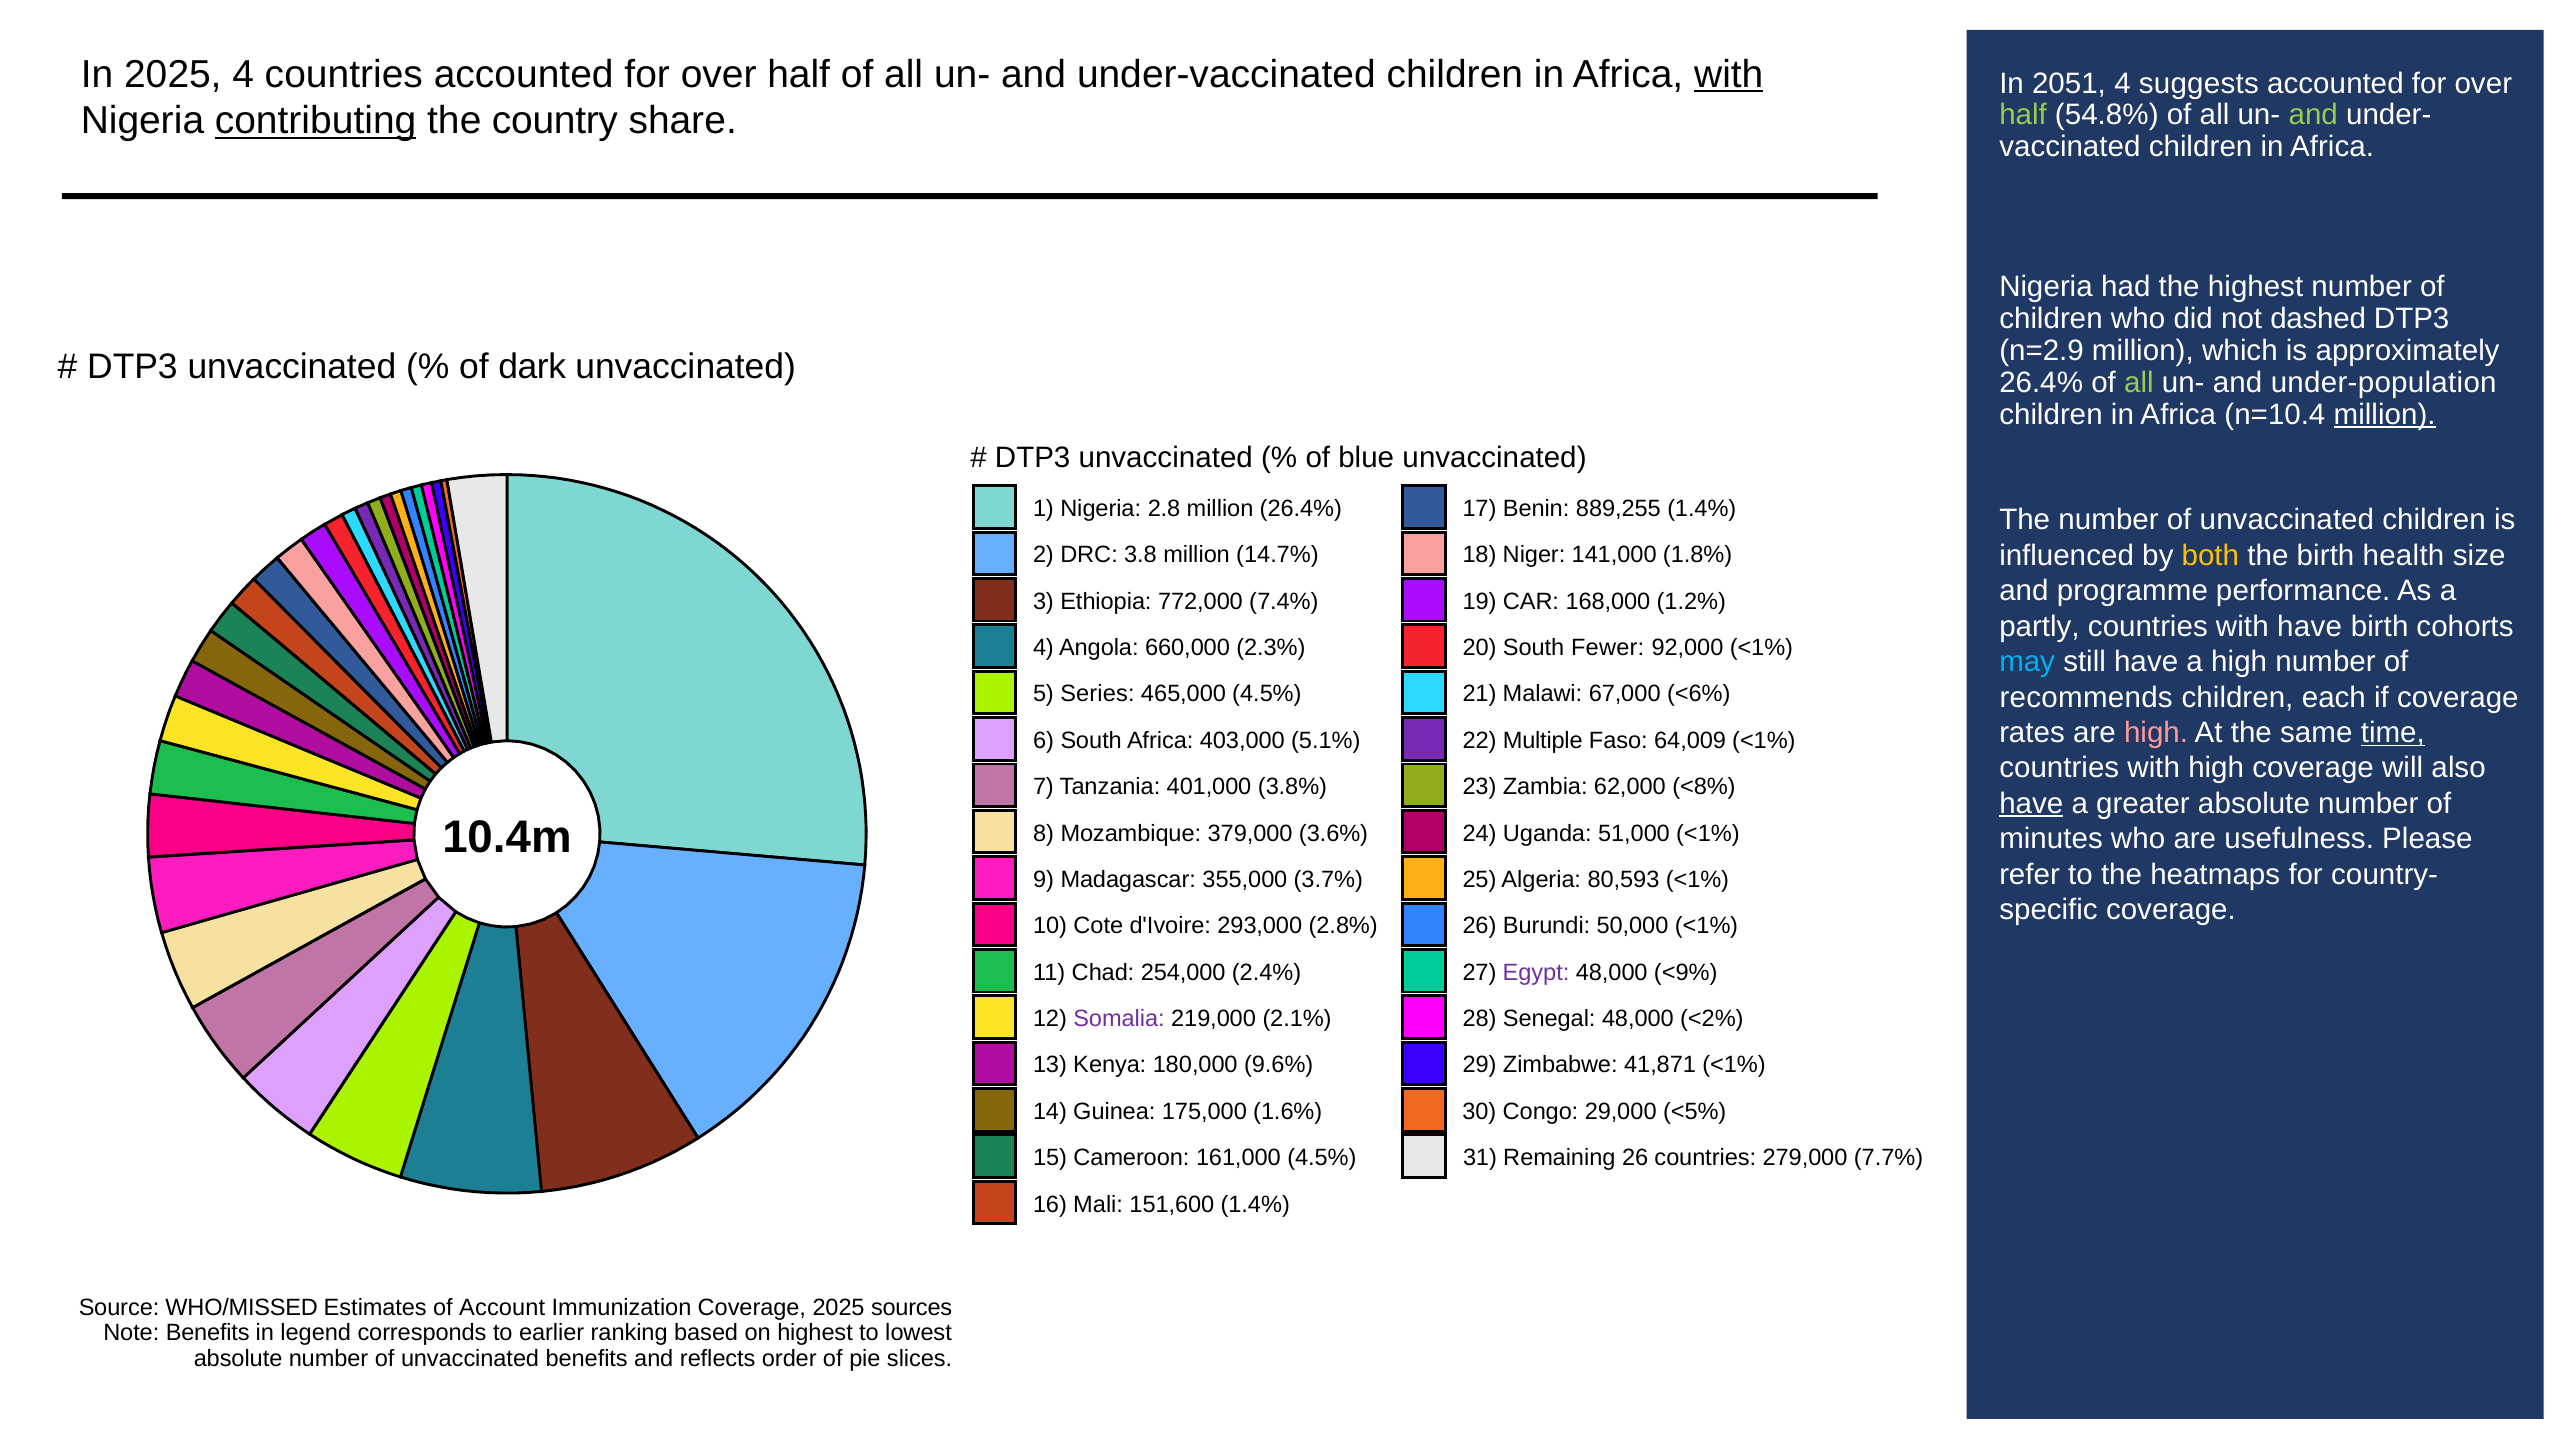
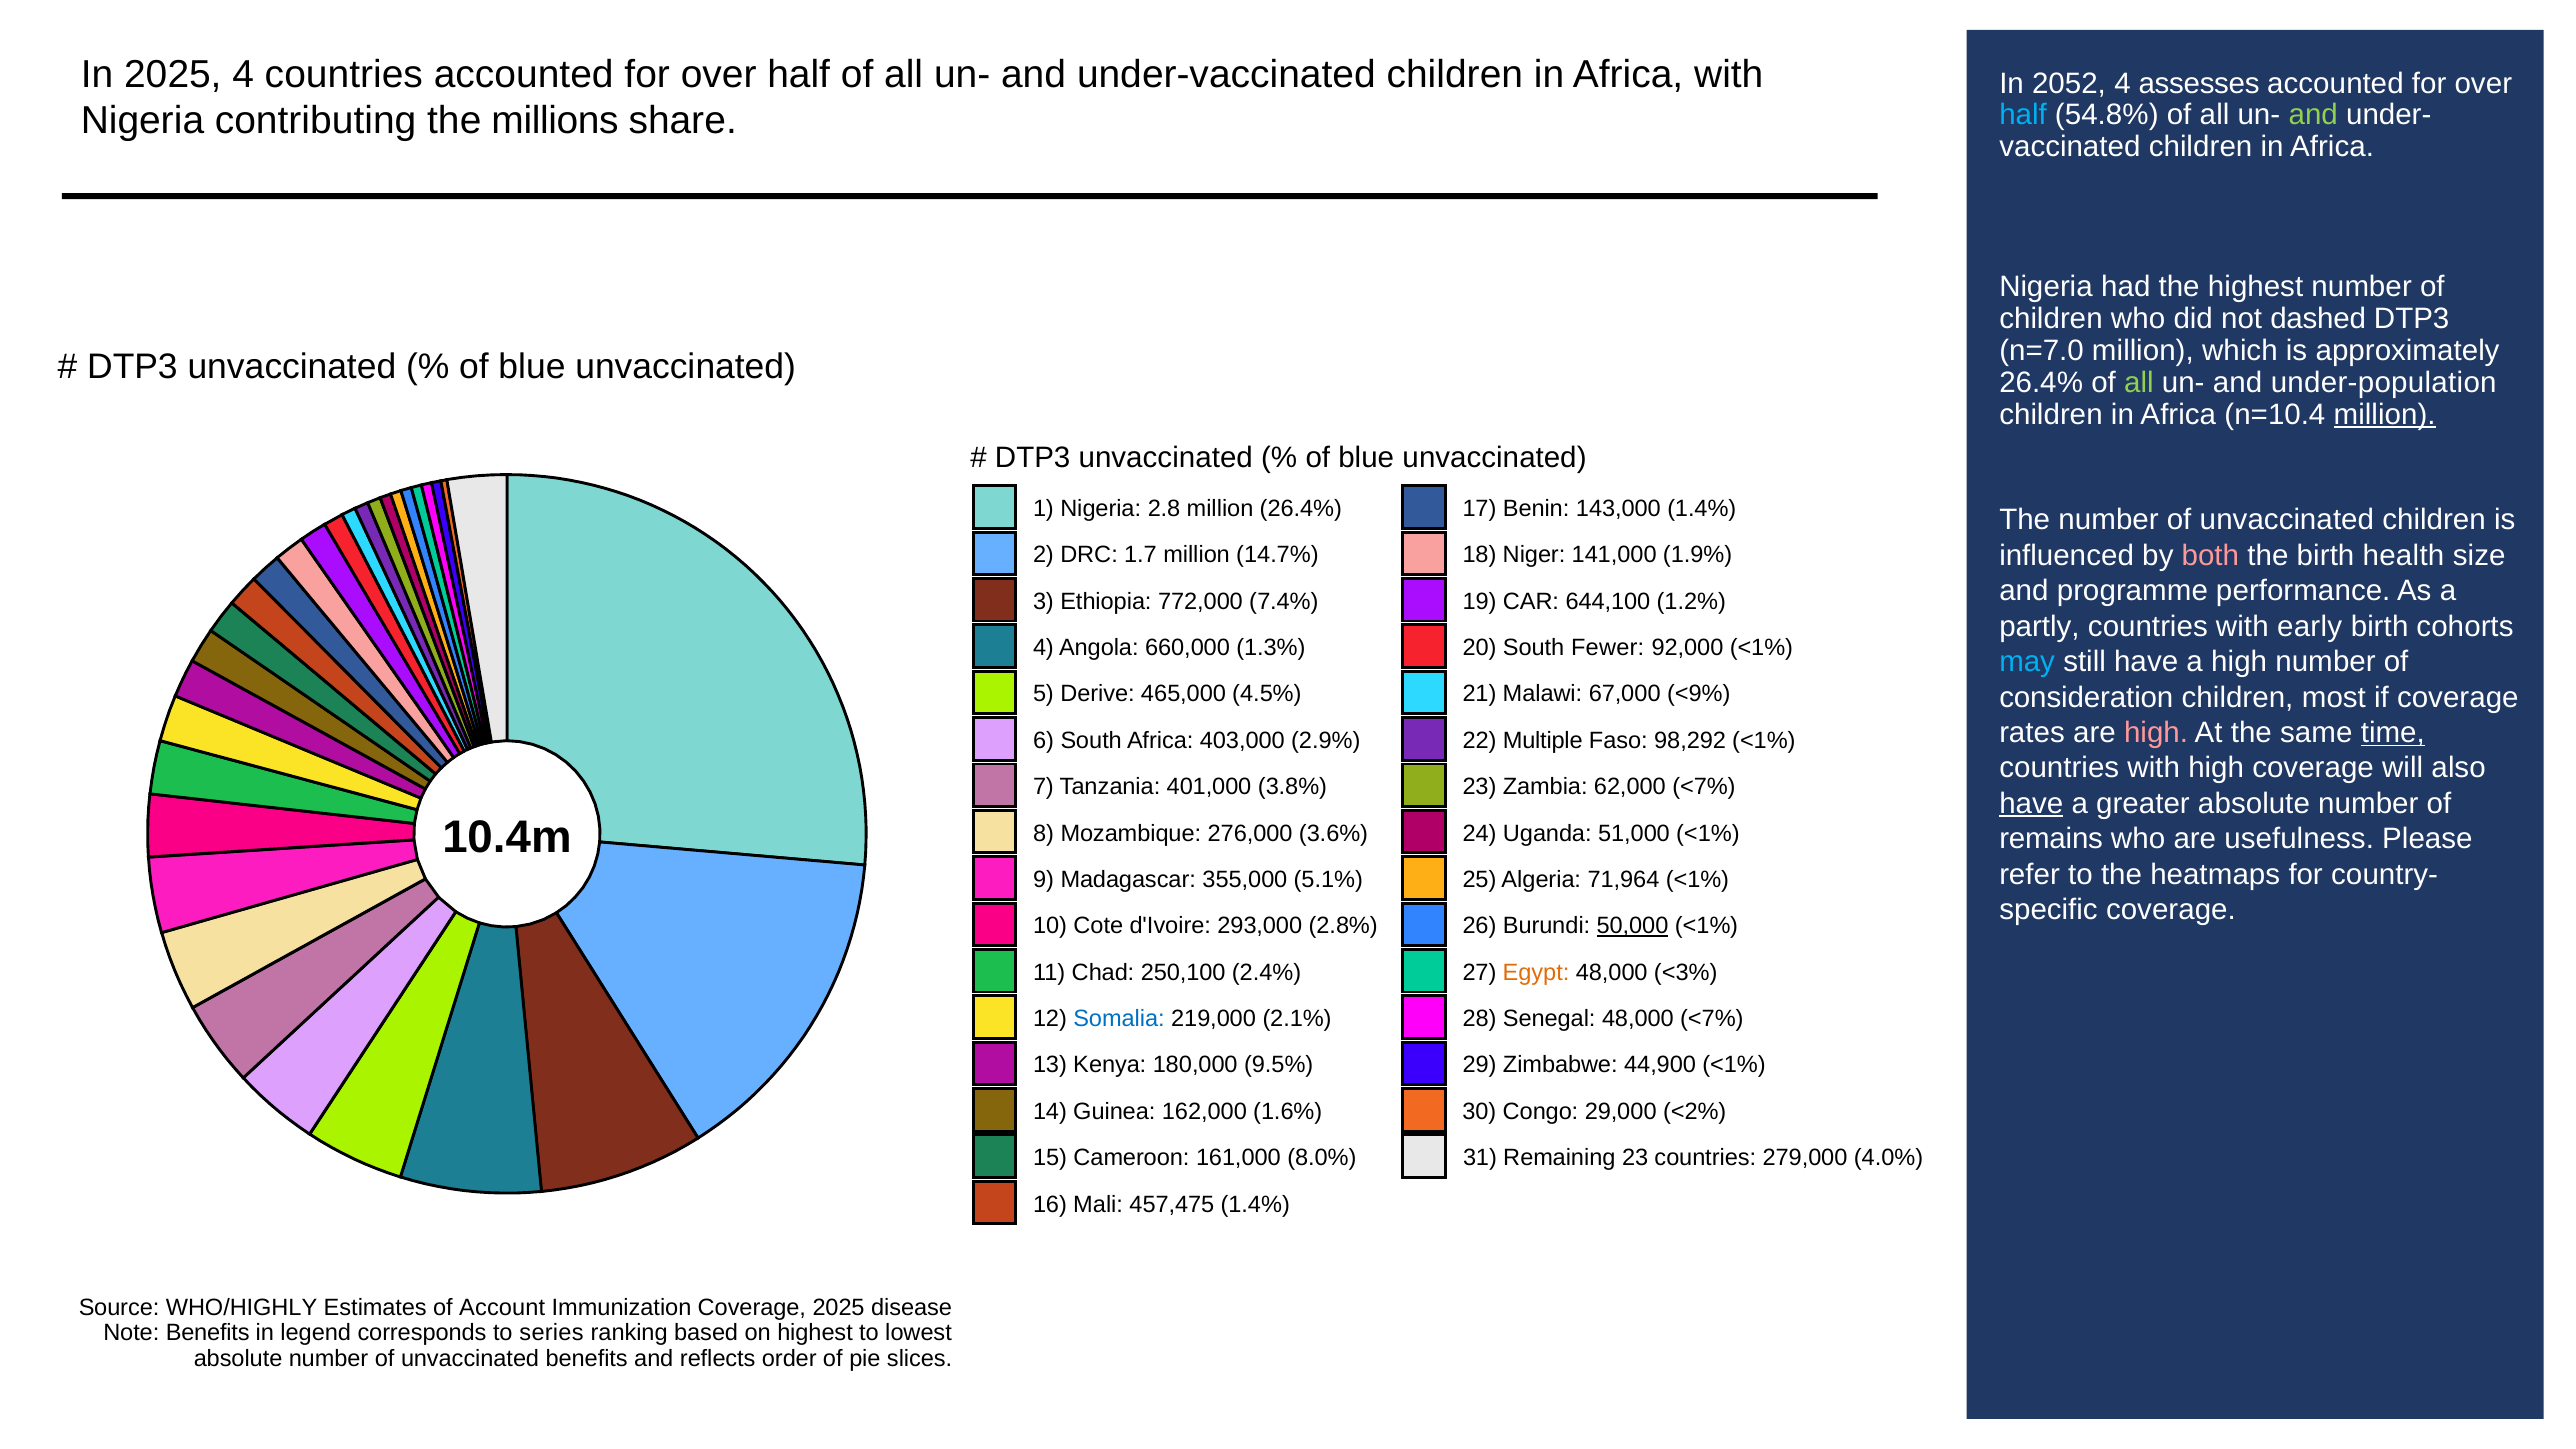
with underline: present -> none (1729, 74)
2051: 2051 -> 2052 (2069, 83)
suggests: suggests -> assesses (2199, 83)
half colour: light green -> light blue (2023, 115)
contributing underline: present -> none (316, 121)
country: country -> millions (555, 121)
n=2.9: n=2.9 -> n=7.0 (2042, 351)
dark: dark -> blue (532, 367)
889,255: 889,255 -> 143,000 (1618, 509)
both colour: yellow -> pink (2210, 555)
3.8: 3.8 -> 1.7 (1140, 555)
1.8%: 1.8% -> 1.9% (1698, 555)
168,000: 168,000 -> 644,100 (1608, 601)
with have: have -> early (2310, 626)
2.3%: 2.3% -> 1.3% (1271, 648)
Series: Series -> Derive (1098, 694)
<6%: <6% -> <9% (1699, 694)
recommends: recommends -> consideration (2086, 697)
each: each -> most (2334, 697)
5.1%: 5.1% -> 2.9% (1326, 741)
64,009: 64,009 -> 98,292 (1690, 741)
62,000 <8%: <8% -> <7% (1704, 787)
379,000: 379,000 -> 276,000 (1250, 833)
minutes: minutes -> remains (2051, 839)
3.7%: 3.7% -> 5.1% (1328, 880)
80,593: 80,593 -> 71,964 (1623, 880)
50,000 underline: none -> present (1632, 926)
254,000: 254,000 -> 250,100 (1183, 972)
Egypt colour: purple -> orange (1536, 972)
<9%: <9% -> <3% (1686, 972)
Somalia colour: purple -> blue (1119, 1019)
48,000 <2%: <2% -> <7% (1712, 1019)
9.6%: 9.6% -> 9.5% (1279, 1065)
41,871: 41,871 -> 44,900 (1660, 1065)
175,000: 175,000 -> 162,000 (1204, 1111)
<5%: <5% -> <2% (1695, 1111)
161,000 4.5%: 4.5% -> 8.0% (1322, 1158)
Remaining 26: 26 -> 23 (1635, 1158)
7.7%: 7.7% -> 4.0% (1889, 1158)
151,600: 151,600 -> 457,475 (1172, 1204)
WHO/MISSED: WHO/MISSED -> WHO/HIGHLY (242, 1308)
sources: sources -> disease (912, 1308)
earlier: earlier -> series (552, 1333)
